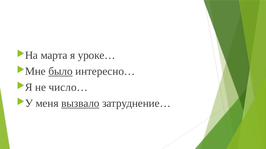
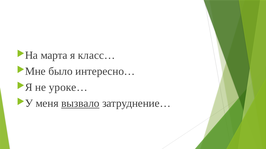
уроке…: уроке… -> класс… (97, 56)
было underline: present -> none (60, 72)
число…: число… -> уроке… (68, 88)
